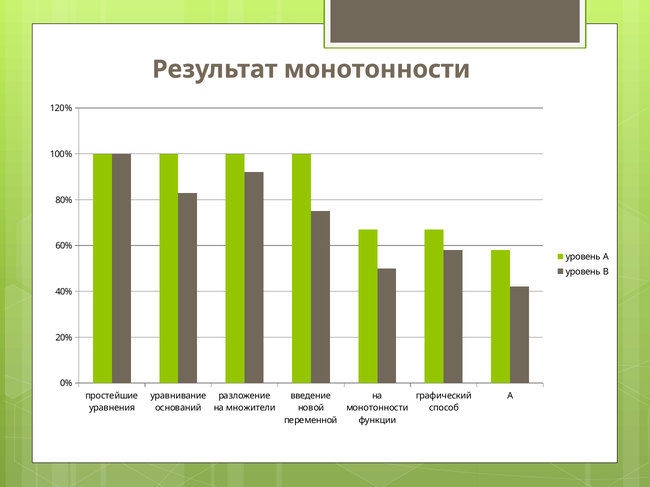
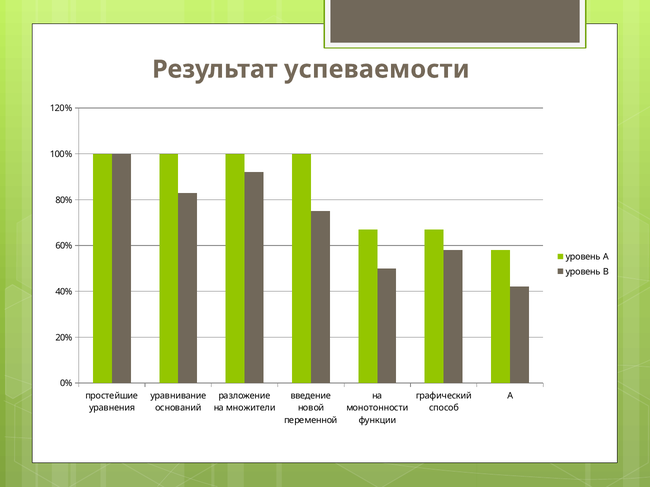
Результат монотонности: монотонности -> успеваемости (377, 69)
